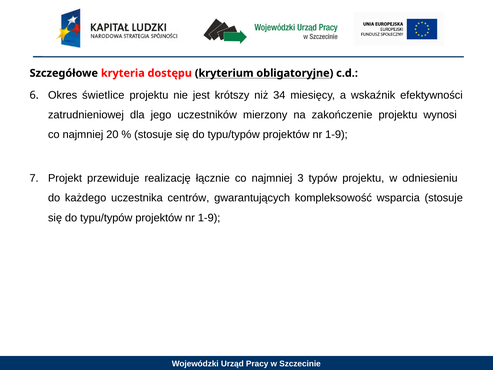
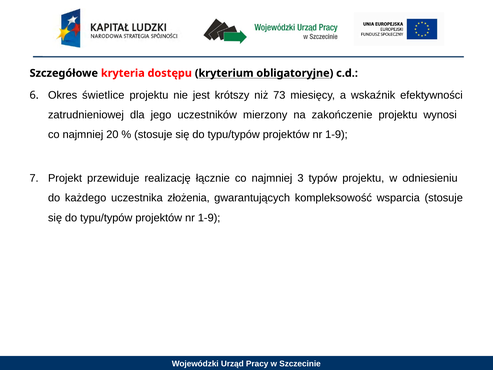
34: 34 -> 73 (279, 95)
centrów: centrów -> złożenia (188, 198)
